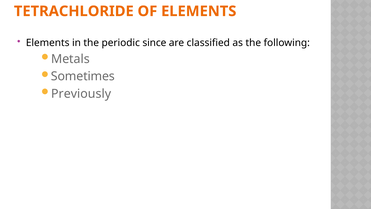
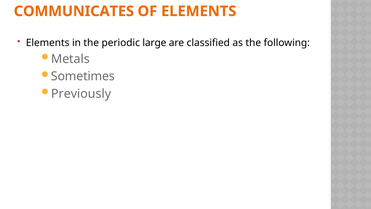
TETRACHLORIDE: TETRACHLORIDE -> COMMUNICATES (74, 11)
since: since -> large (154, 43)
